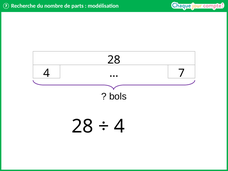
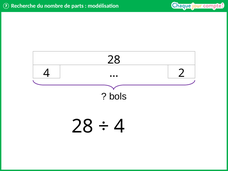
7: 7 -> 2 (181, 73)
